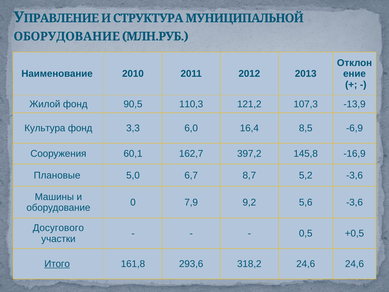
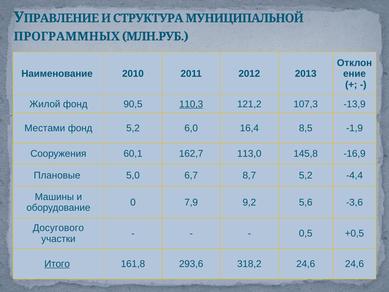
ОБОРУДОВАНИЕ: ОБОРУДОВАНИЕ -> ПРОГРАММНЫХ (67, 36)
110,3 underline: none -> present (191, 104)
Культура: Культура -> Местами (45, 128)
фонд 3,3: 3,3 -> 5,2 (133, 128)
-6,9: -6,9 -> -1,9 (355, 128)
397,2: 397,2 -> 113,0 (249, 154)
5,2 -3,6: -3,6 -> -4,4 (355, 175)
